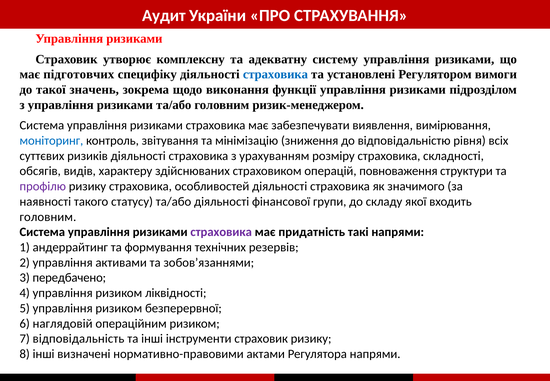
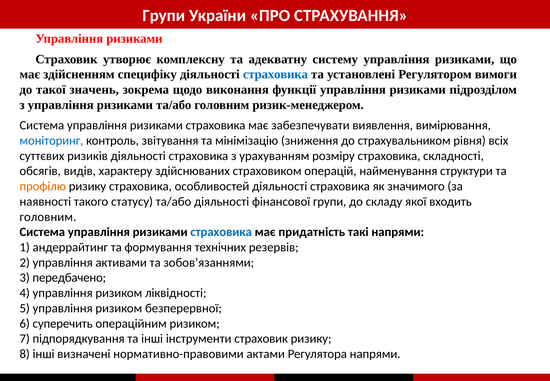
Аудит: Аудит -> Групи (164, 15)
підготовчих: підготовчих -> здійсненням (79, 74)
відповідальністю: відповідальністю -> страхувальником (404, 141)
повноваження: повноваження -> найменування (398, 171)
профілю colour: purple -> orange (43, 186)
страховика colour: purple -> blue (221, 232)
наглядовій: наглядовій -> суперечить (63, 323)
відповідальність: відповідальність -> підпорядкування (79, 339)
